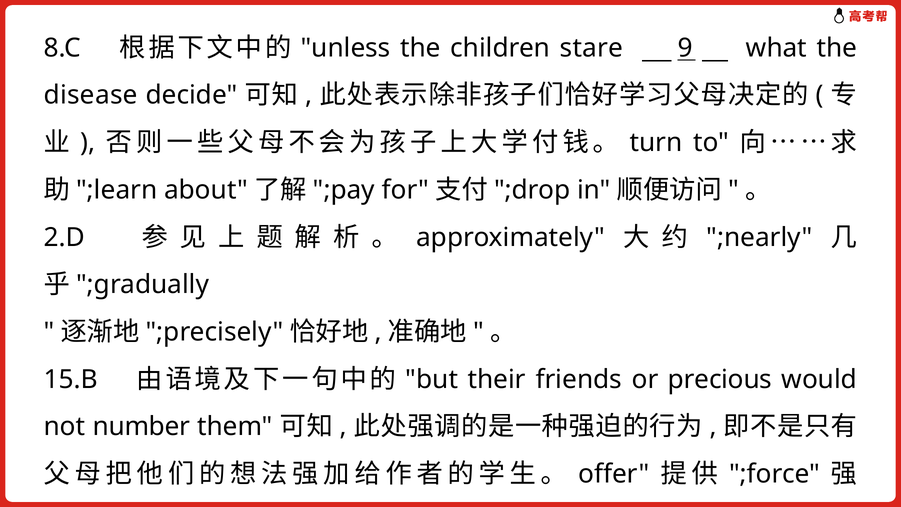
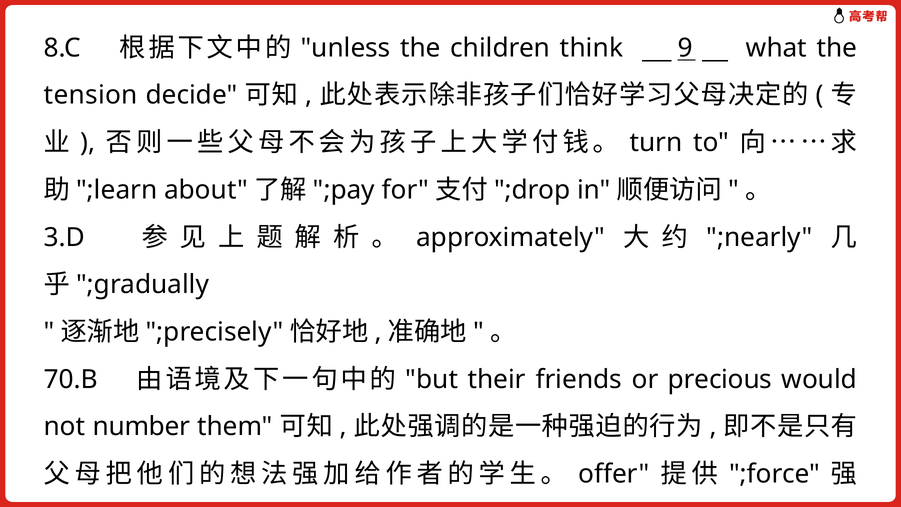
stare: stare -> think (592, 48)
disease: disease -> tension (91, 95)
2.D: 2.D -> 3.D (64, 237)
15.B: 15.B -> 70.B (71, 379)
